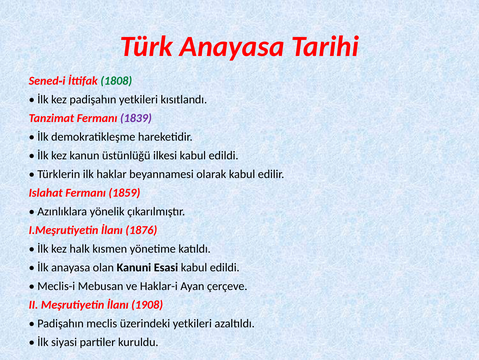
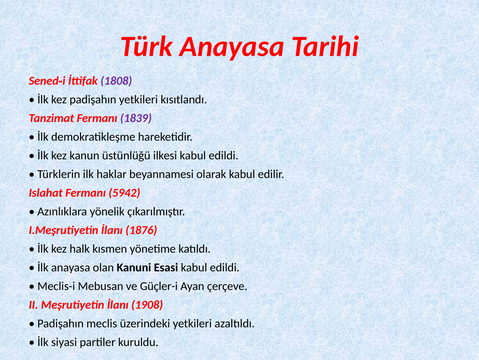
1808 colour: green -> purple (116, 81)
1859: 1859 -> 5942 (124, 192)
Haklar-i: Haklar-i -> Güçler-i (159, 286)
